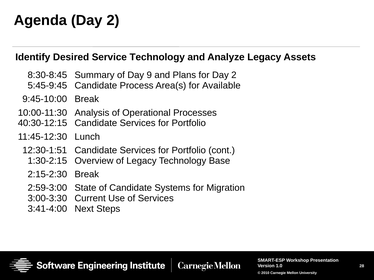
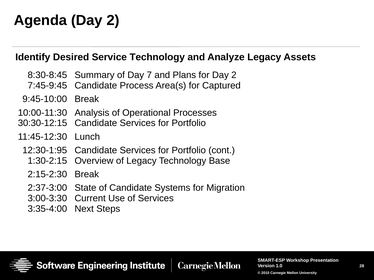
9: 9 -> 7 (149, 75)
5:45-9:45: 5:45-9:45 -> 7:45-9:45 (47, 86)
Available: Available -> Captured (221, 86)
40:30-12:15: 40:30-12:15 -> 30:30-12:15 (43, 123)
12:30-1:51: 12:30-1:51 -> 12:30-1:95 (45, 151)
2:59-3:00: 2:59-3:00 -> 2:37-3:00 (47, 188)
3:41-4:00: 3:41-4:00 -> 3:35-4:00 (47, 209)
